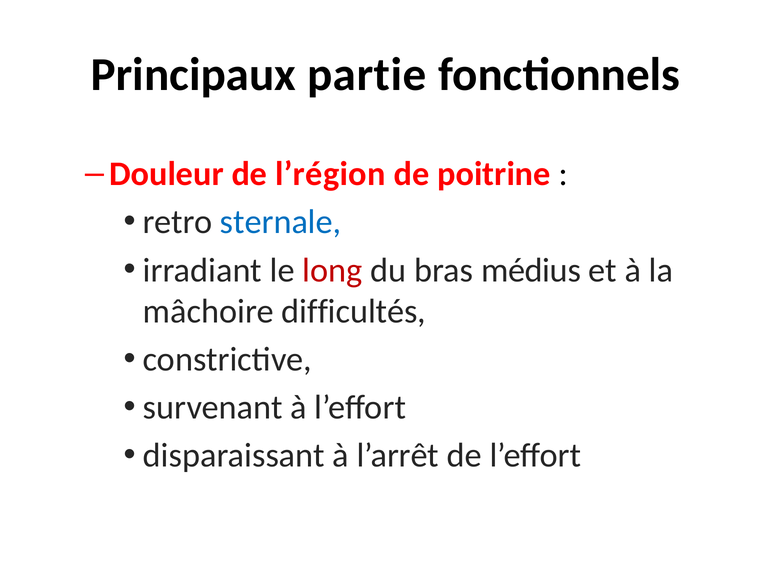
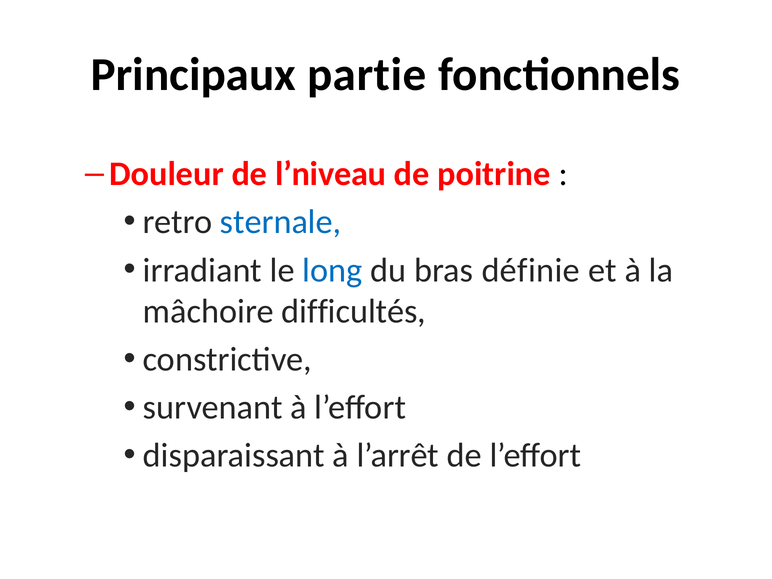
l’région: l’région -> l’niveau (331, 174)
long colour: red -> blue (332, 270)
médius: médius -> définie (531, 270)
